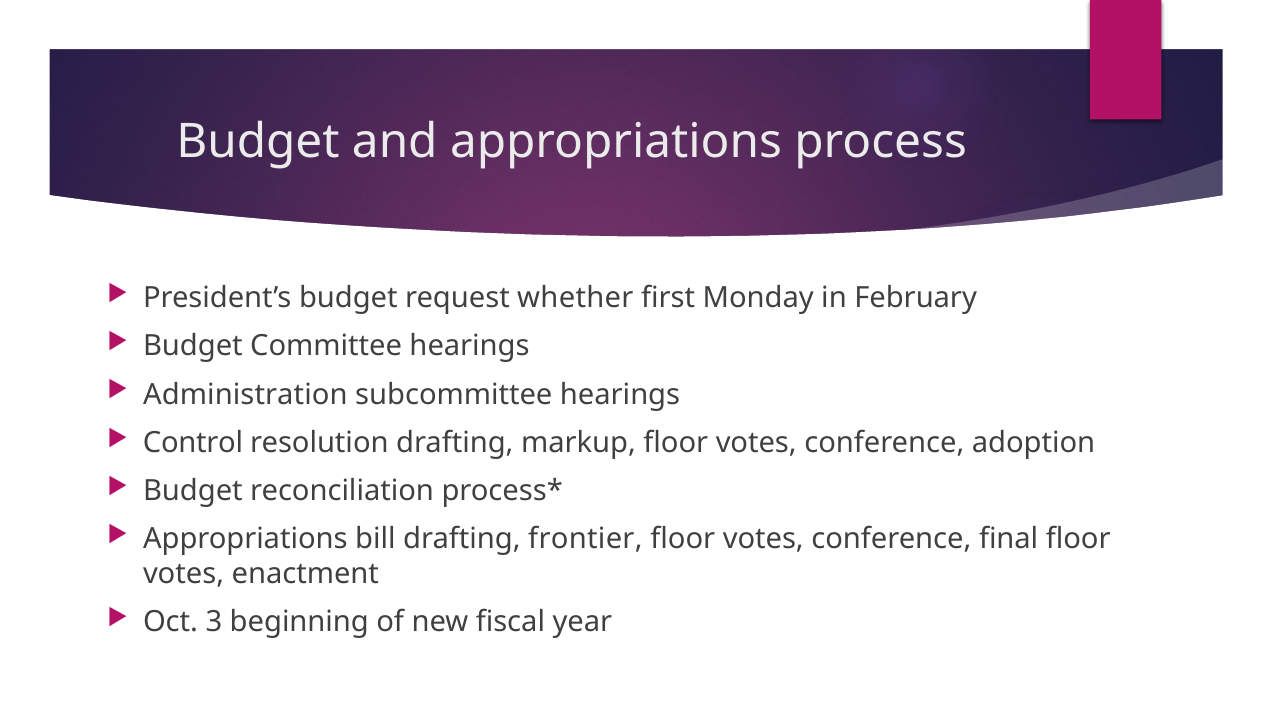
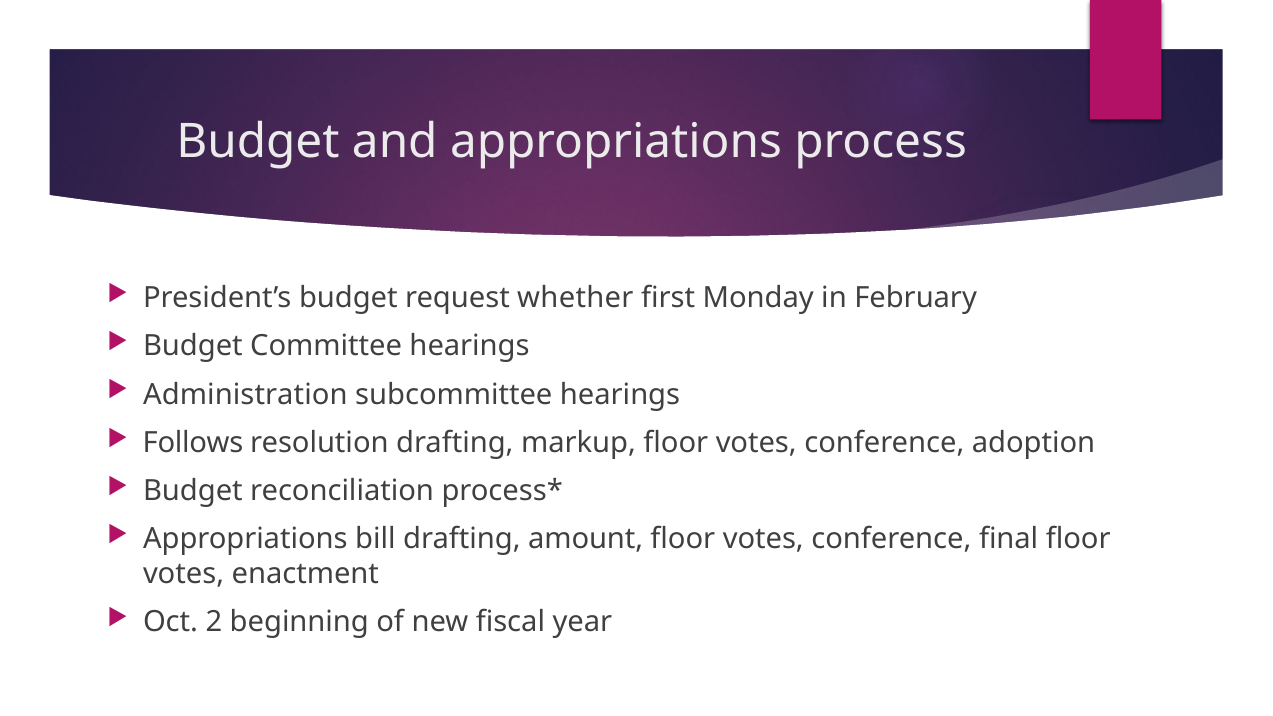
Control: Control -> Follows (193, 443)
frontier: frontier -> amount (586, 539)
3: 3 -> 2 (214, 622)
